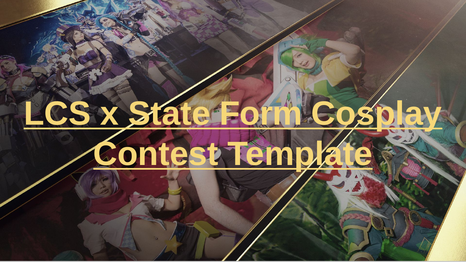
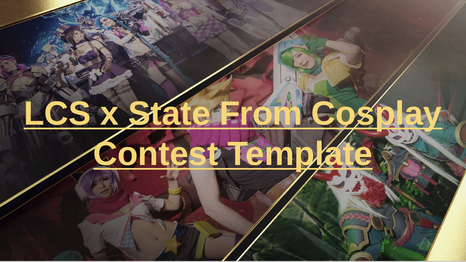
Form: Form -> From (261, 114)
